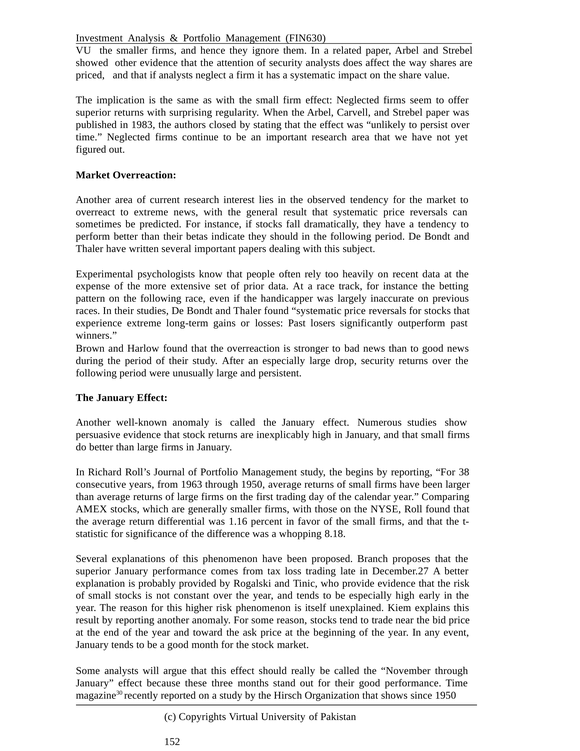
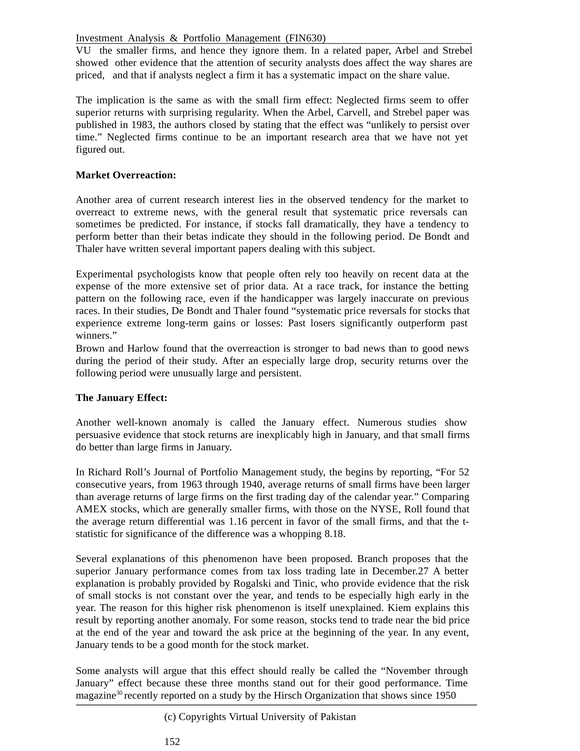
38: 38 -> 52 (464, 472)
through 1950: 1950 -> 1940 (253, 484)
